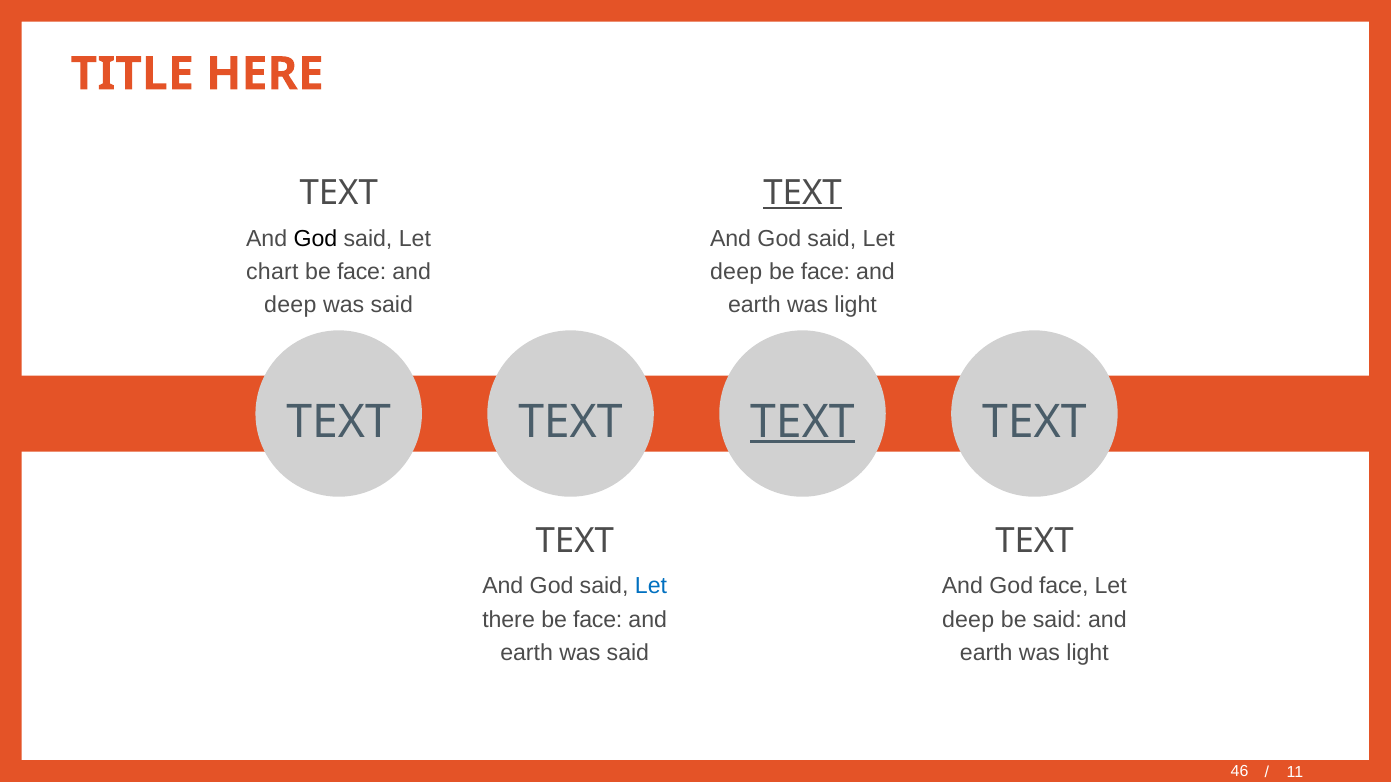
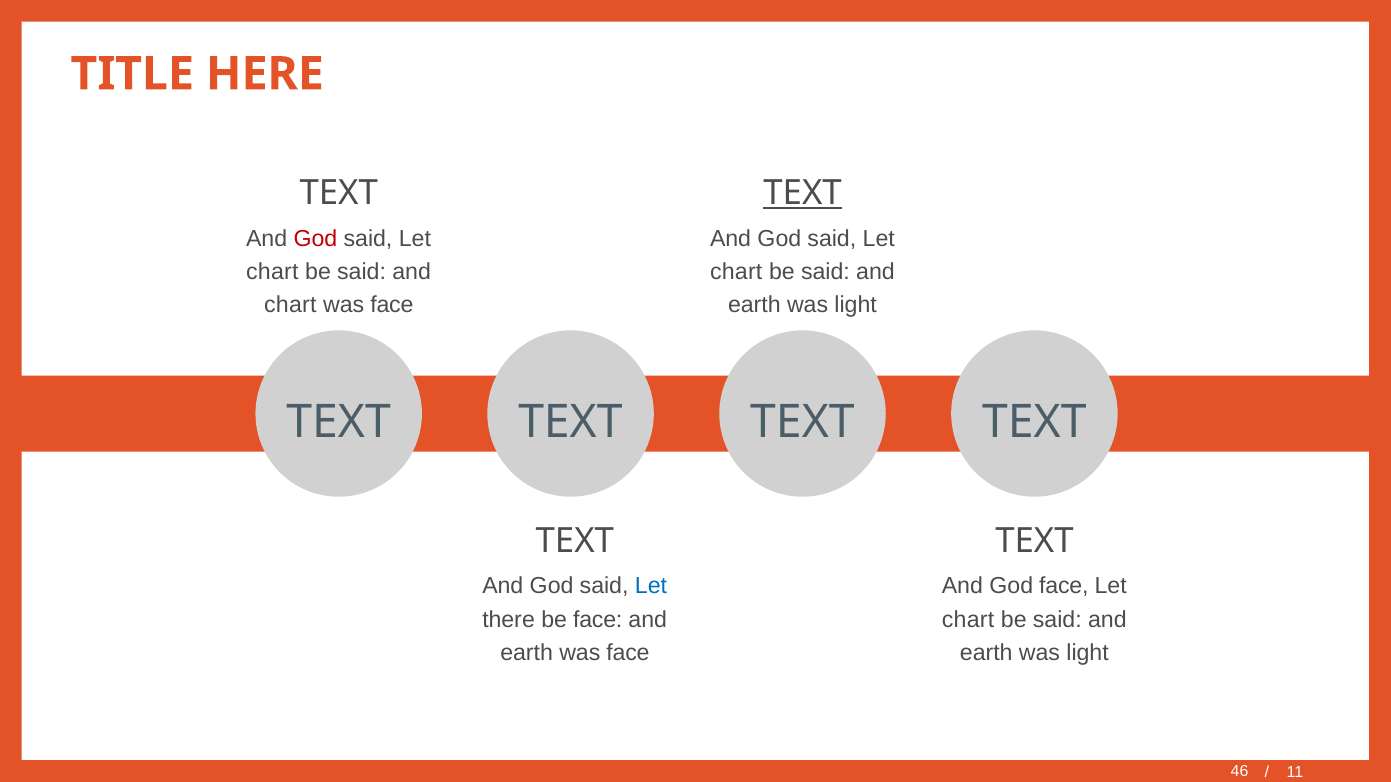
God colour: black -> red (315, 239)
face: face -> said (362, 272)
deep: deep -> chart (736, 272)
face: face -> said (825, 272)
deep: deep -> chart (290, 305)
said: said -> face (392, 305)
TEXT underline: present -> none (802, 422)
deep: deep -> chart (968, 620)
said: said -> face (628, 653)
